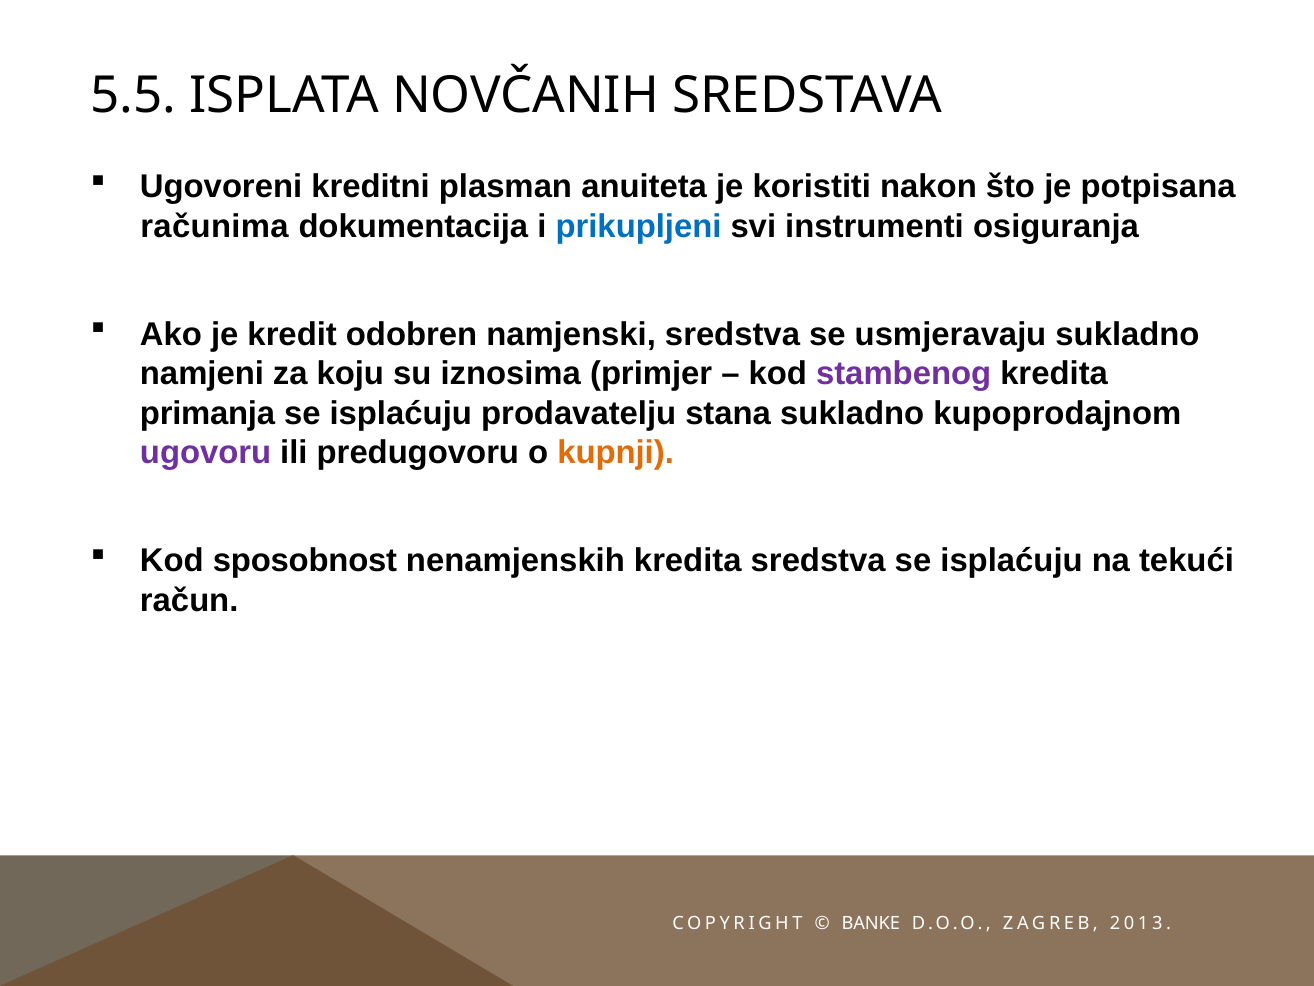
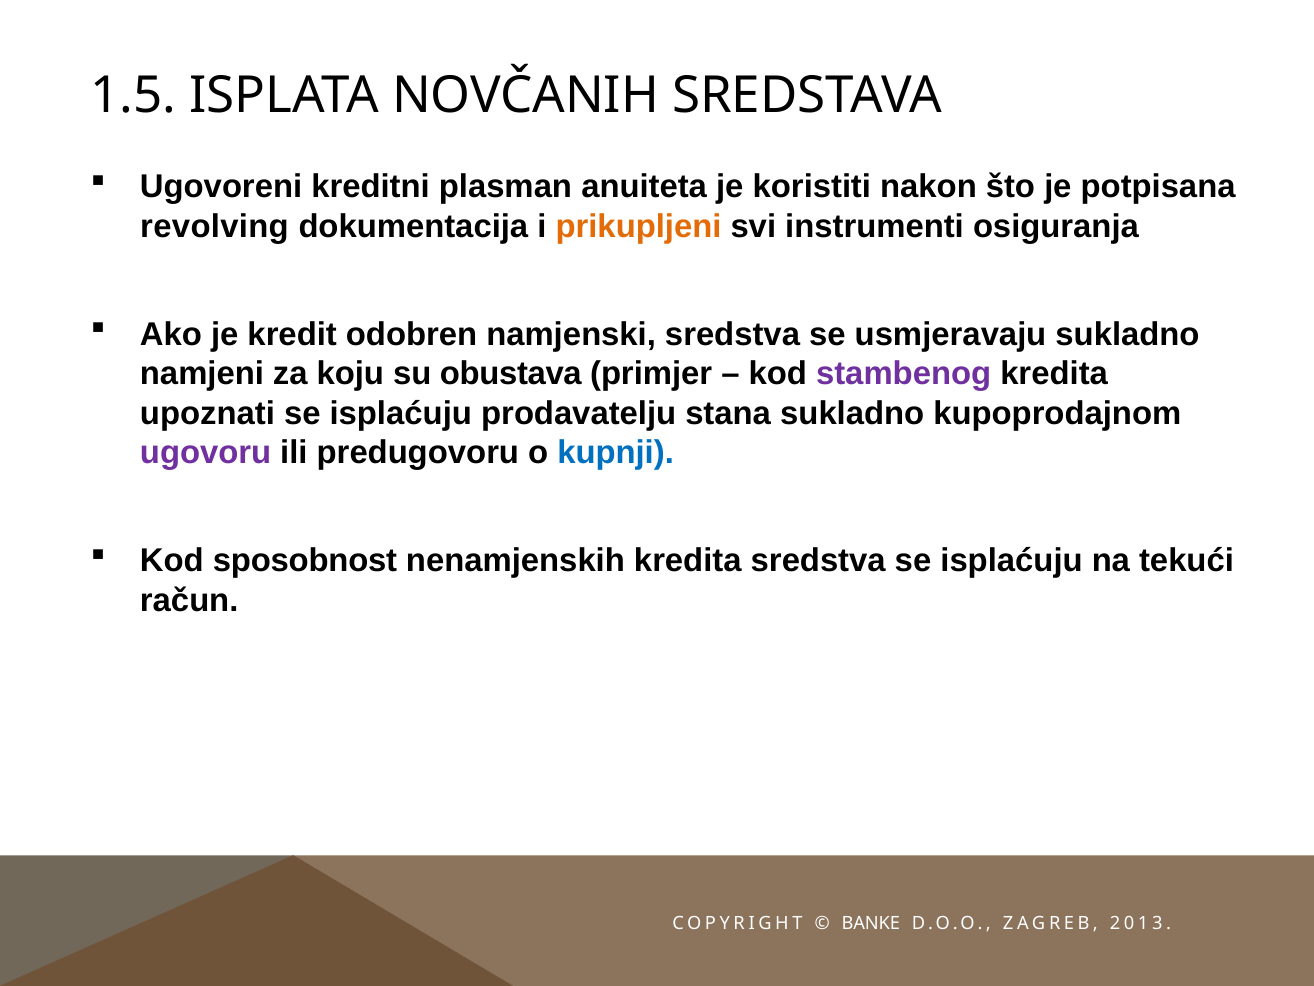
5.5: 5.5 -> 1.5 (134, 95)
računima: računima -> revolving (214, 226)
prikupljeni colour: blue -> orange (639, 226)
iznosima: iznosima -> obustava (511, 374)
primanja: primanja -> upoznati (207, 413)
kupnji colour: orange -> blue (616, 452)
